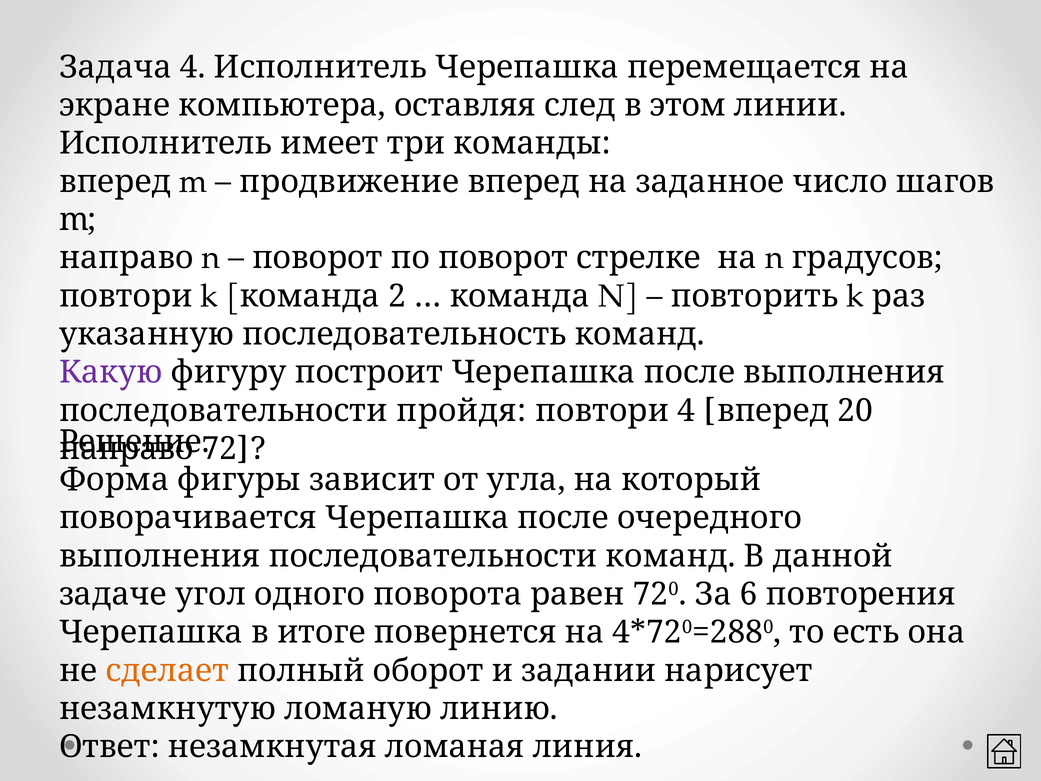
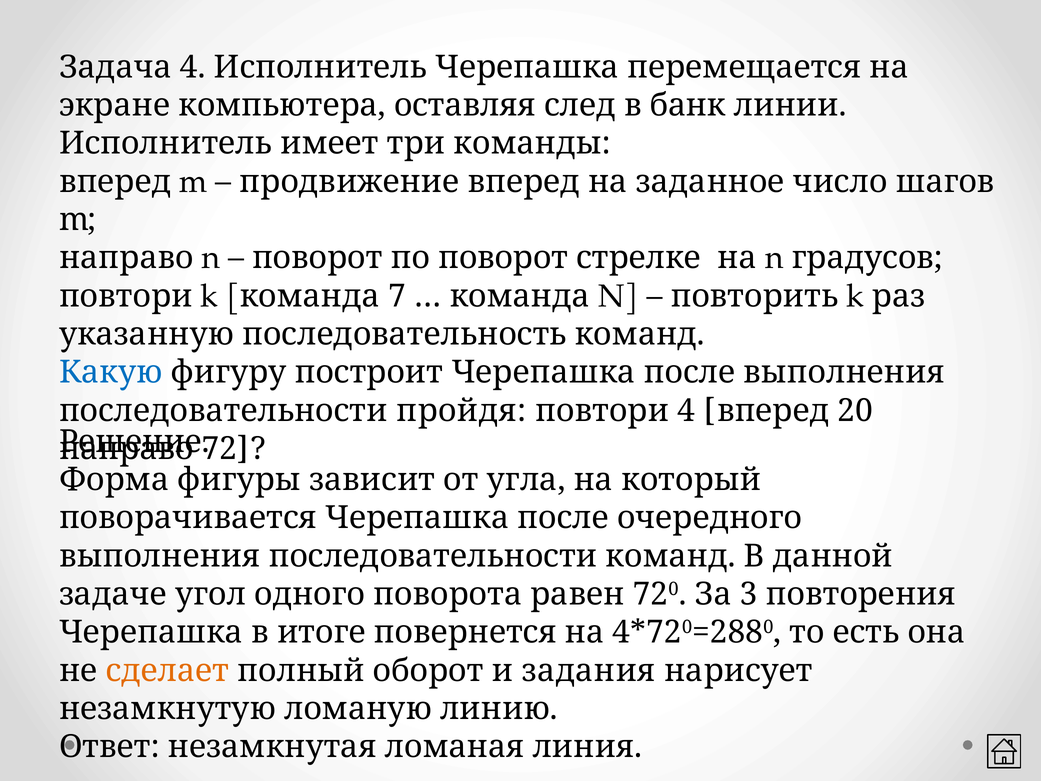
этом: этом -> банк (688, 105)
2: 2 -> 7 (397, 296)
Какую colour: purple -> blue (111, 372)
6: 6 -> 3 (749, 594)
задании: задании -> задания (589, 670)
